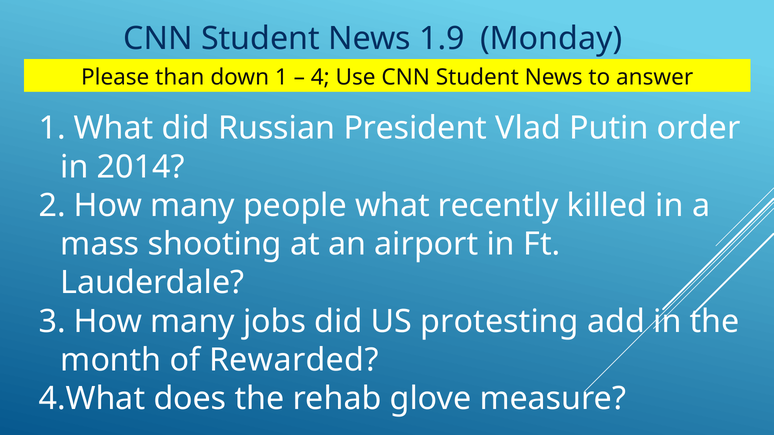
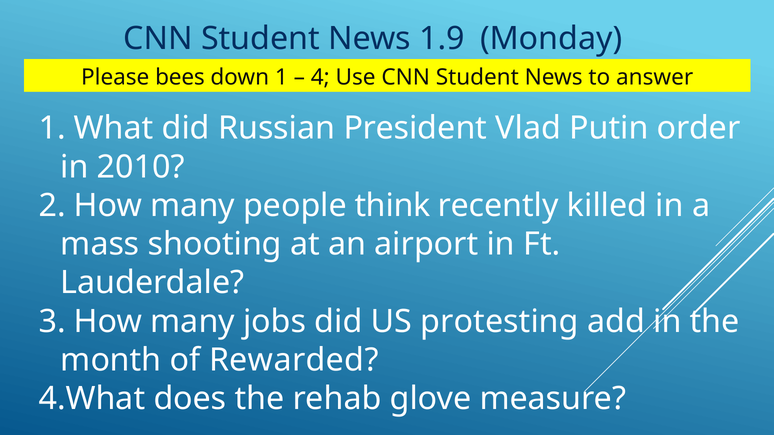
than: than -> bees (180, 77)
2014: 2014 -> 2010 (141, 167)
people what: what -> think (393, 206)
